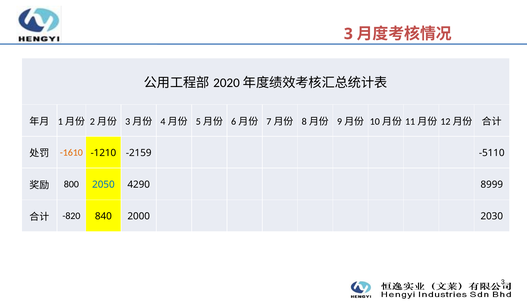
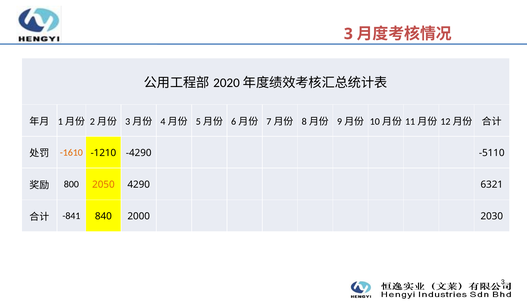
-2159: -2159 -> -4290 (139, 153)
2050 colour: blue -> orange (103, 185)
8999: 8999 -> 6321 (492, 185)
-820: -820 -> -841 (71, 216)
